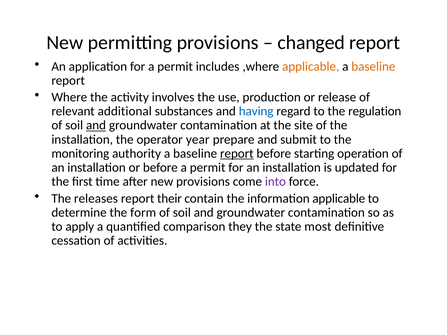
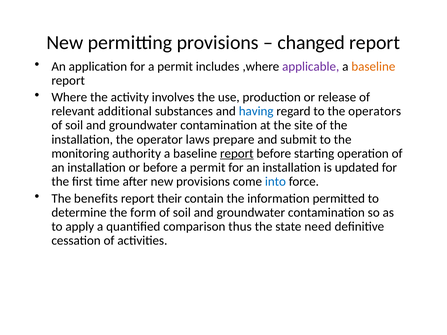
applicable colour: orange -> purple (311, 66)
regulation: regulation -> operators (375, 111)
and underline: present -> none (96, 125)
year: year -> laws (198, 140)
into colour: purple -> blue (275, 182)
releases: releases -> benefits (96, 199)
information applicable: applicable -> permitted (339, 199)
they: they -> thus (240, 227)
most: most -> need (318, 227)
